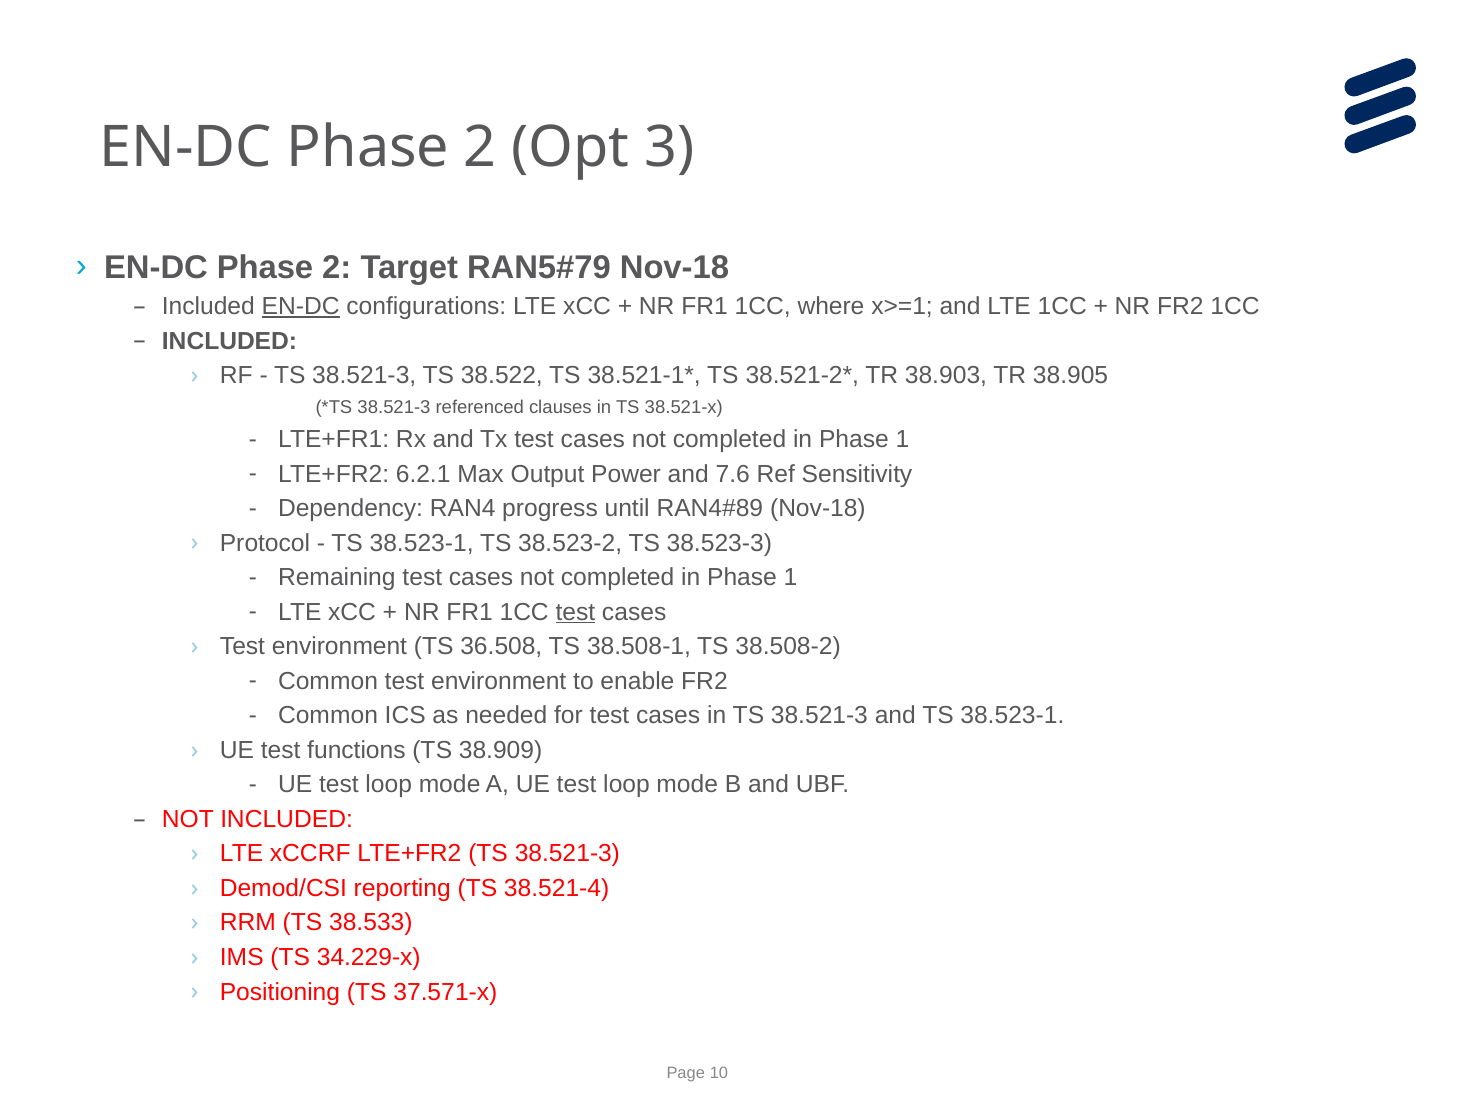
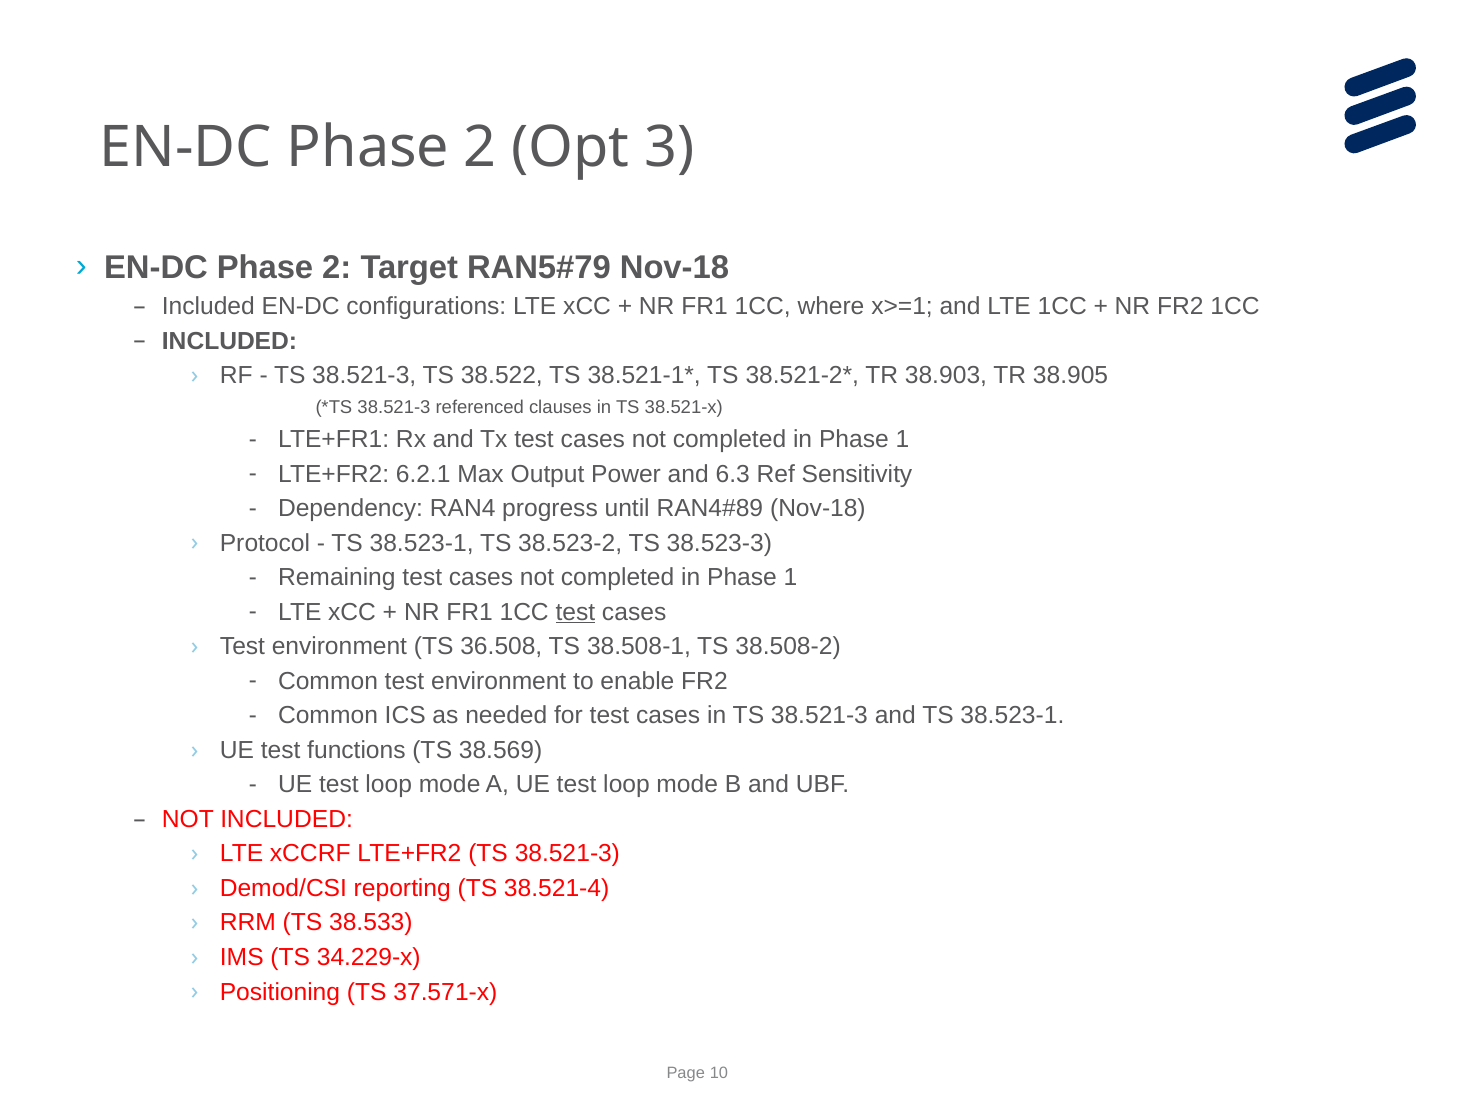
EN-DC underline: present -> none (301, 306)
7.6: 7.6 -> 6.3 (733, 474)
38.909: 38.909 -> 38.569 (501, 750)
